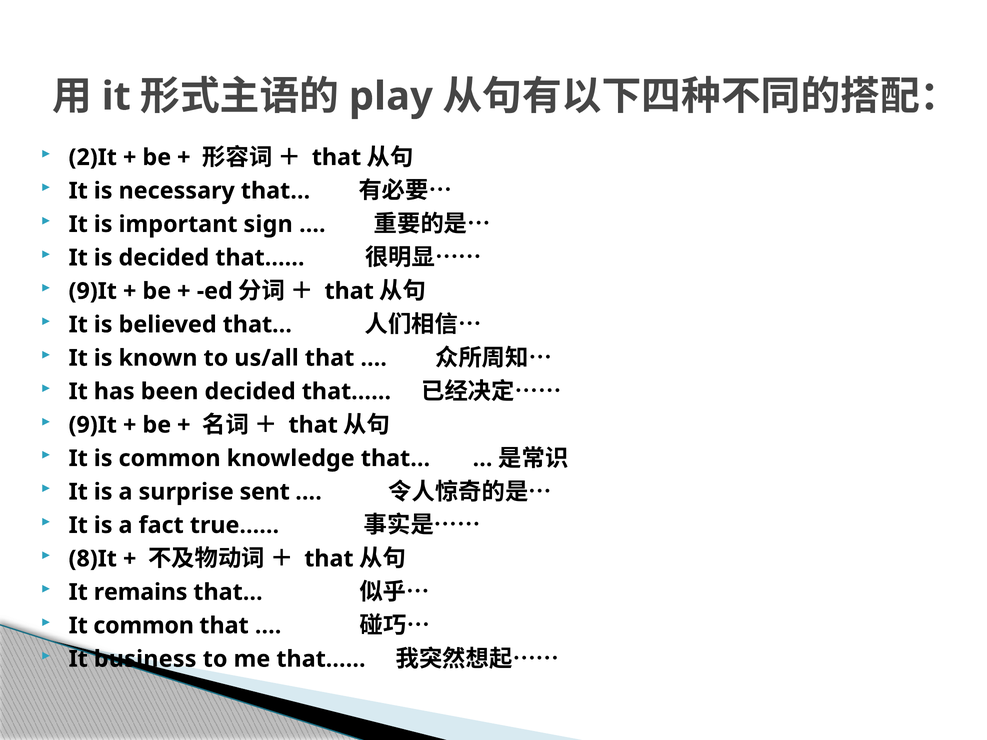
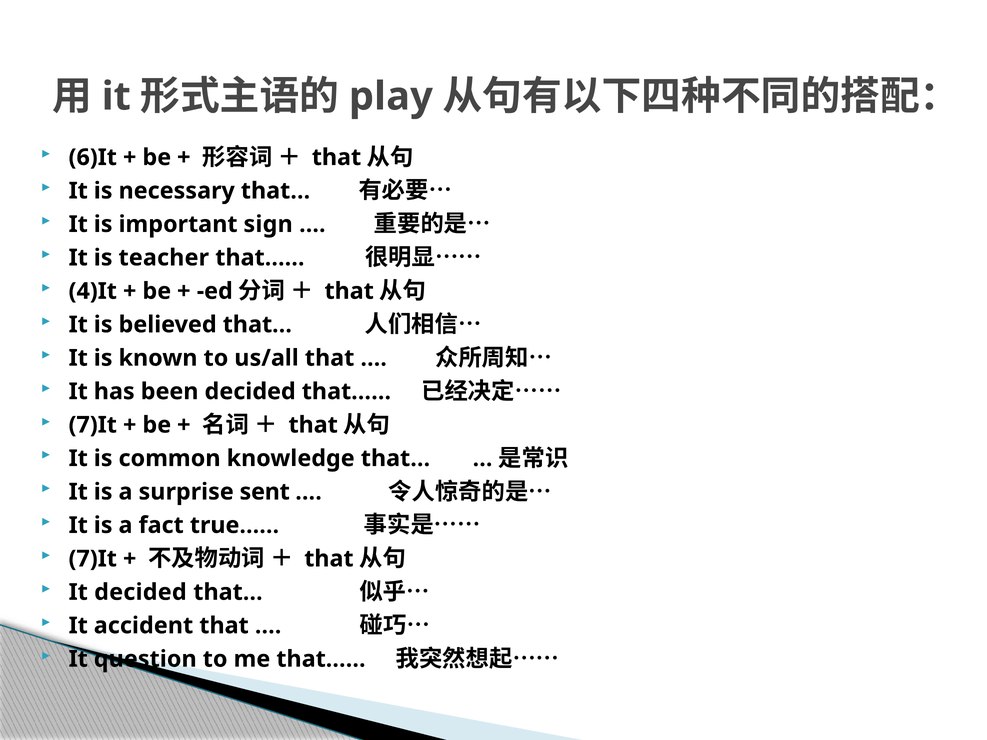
2)It: 2)It -> 6)It (93, 157)
is decided: decided -> teacher (164, 258)
9)It: 9)It -> 4)It (93, 291)
9)It: 9)It -> 7)It (93, 425)
8)It: 8)It -> 7)It (93, 559)
It remains: remains -> decided (140, 592)
It common: common -> accident (143, 626)
business: business -> question (145, 659)
